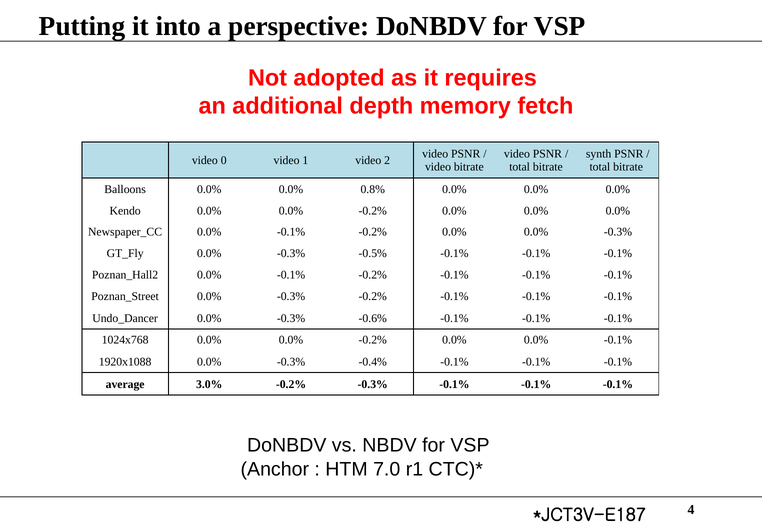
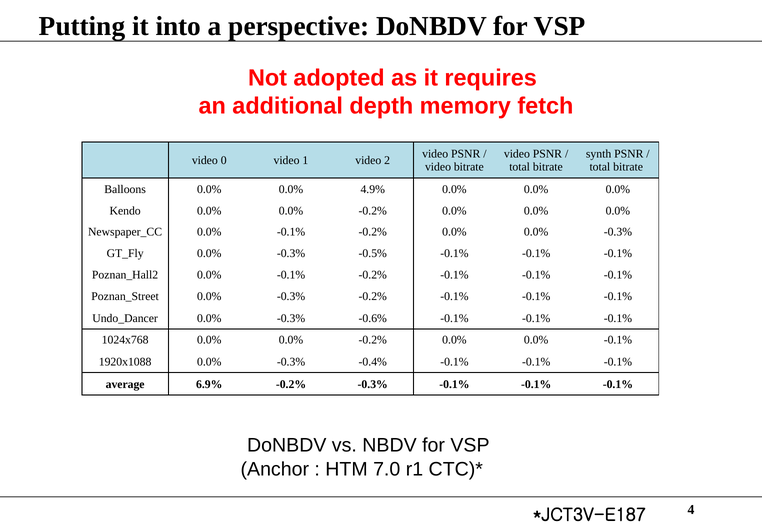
0.8%: 0.8% -> 4.9% (373, 189)
3.0%: 3.0% -> 6.9% (209, 384)
